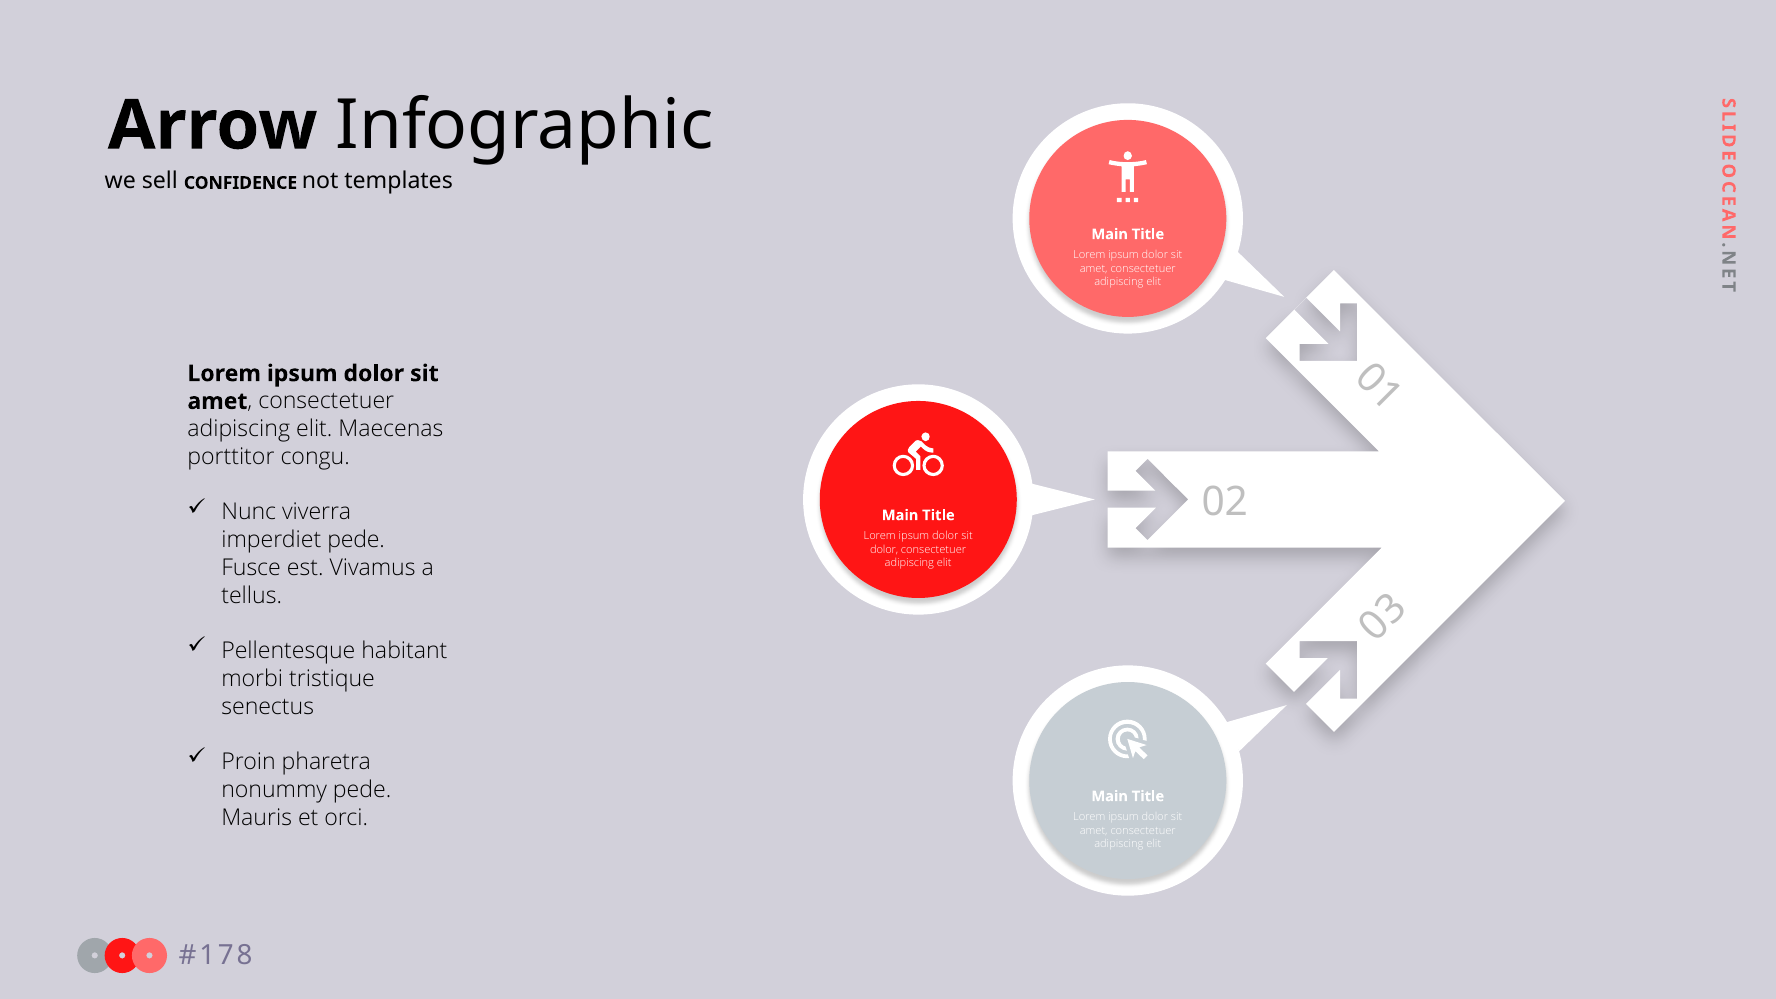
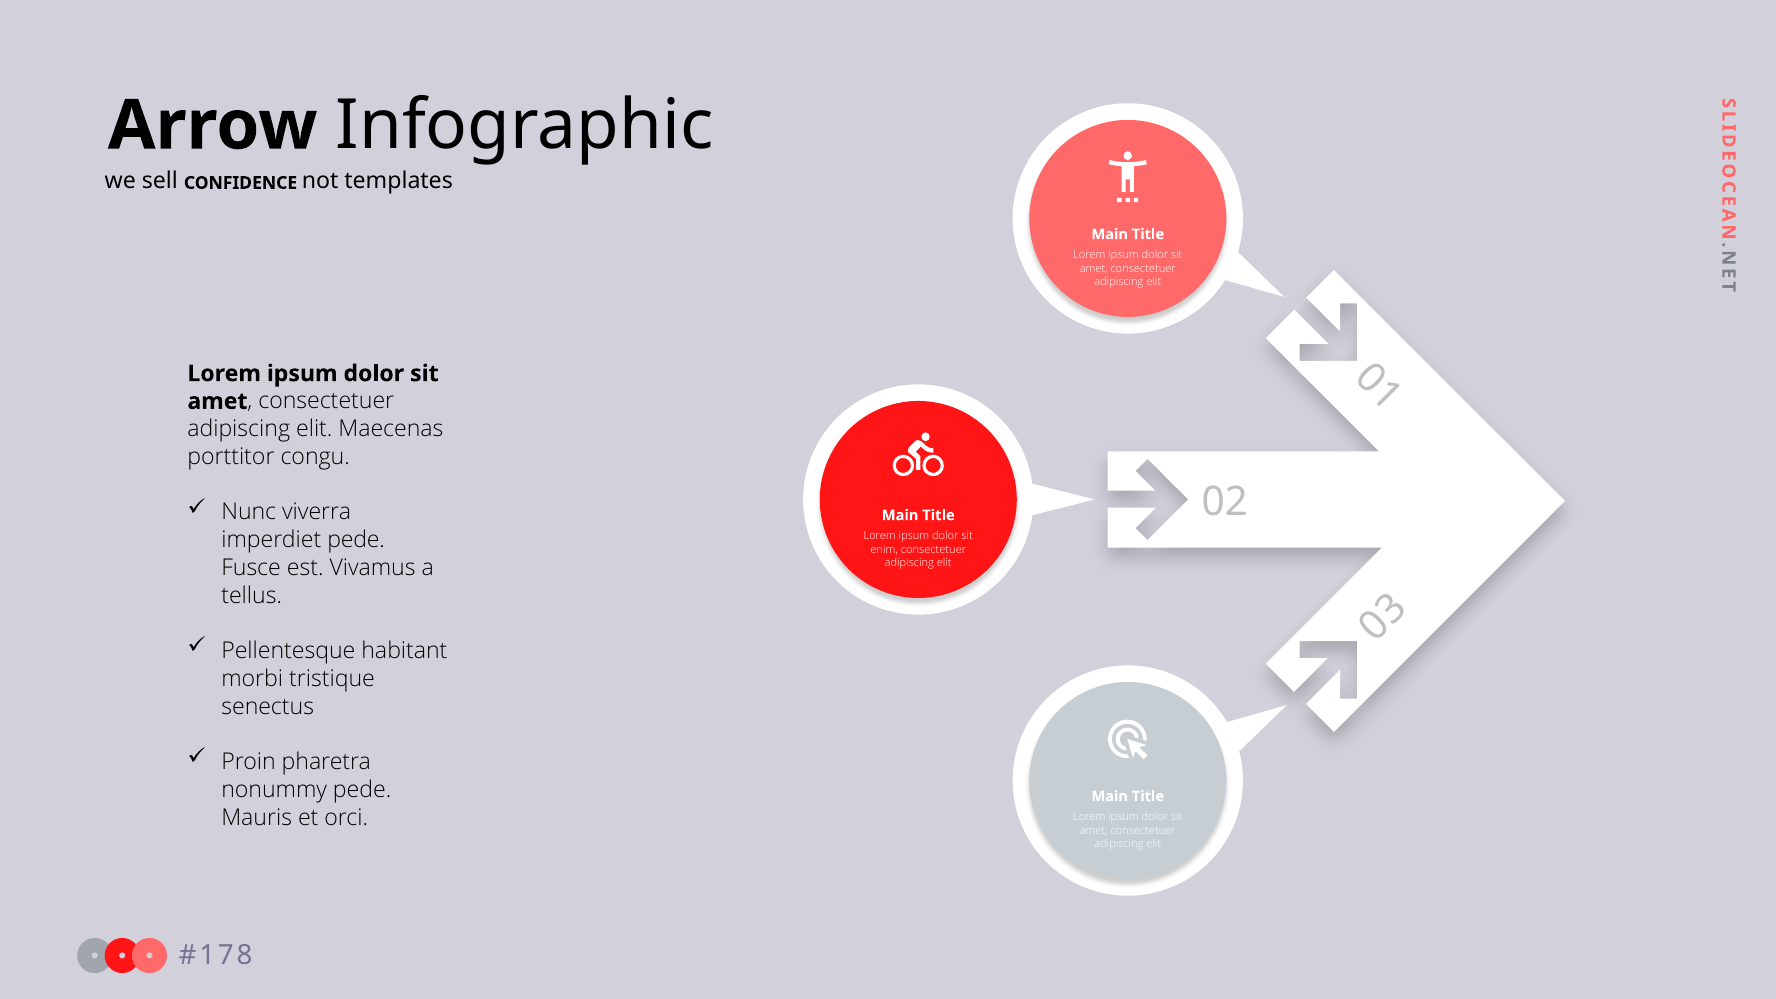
dolor: dolor -> enim (884, 550)
